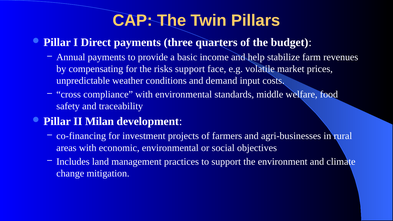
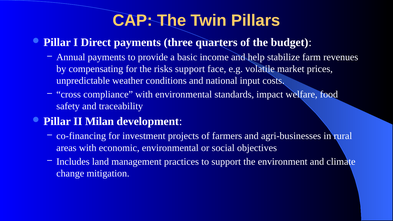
demand: demand -> national (222, 81)
middle: middle -> impact (270, 94)
